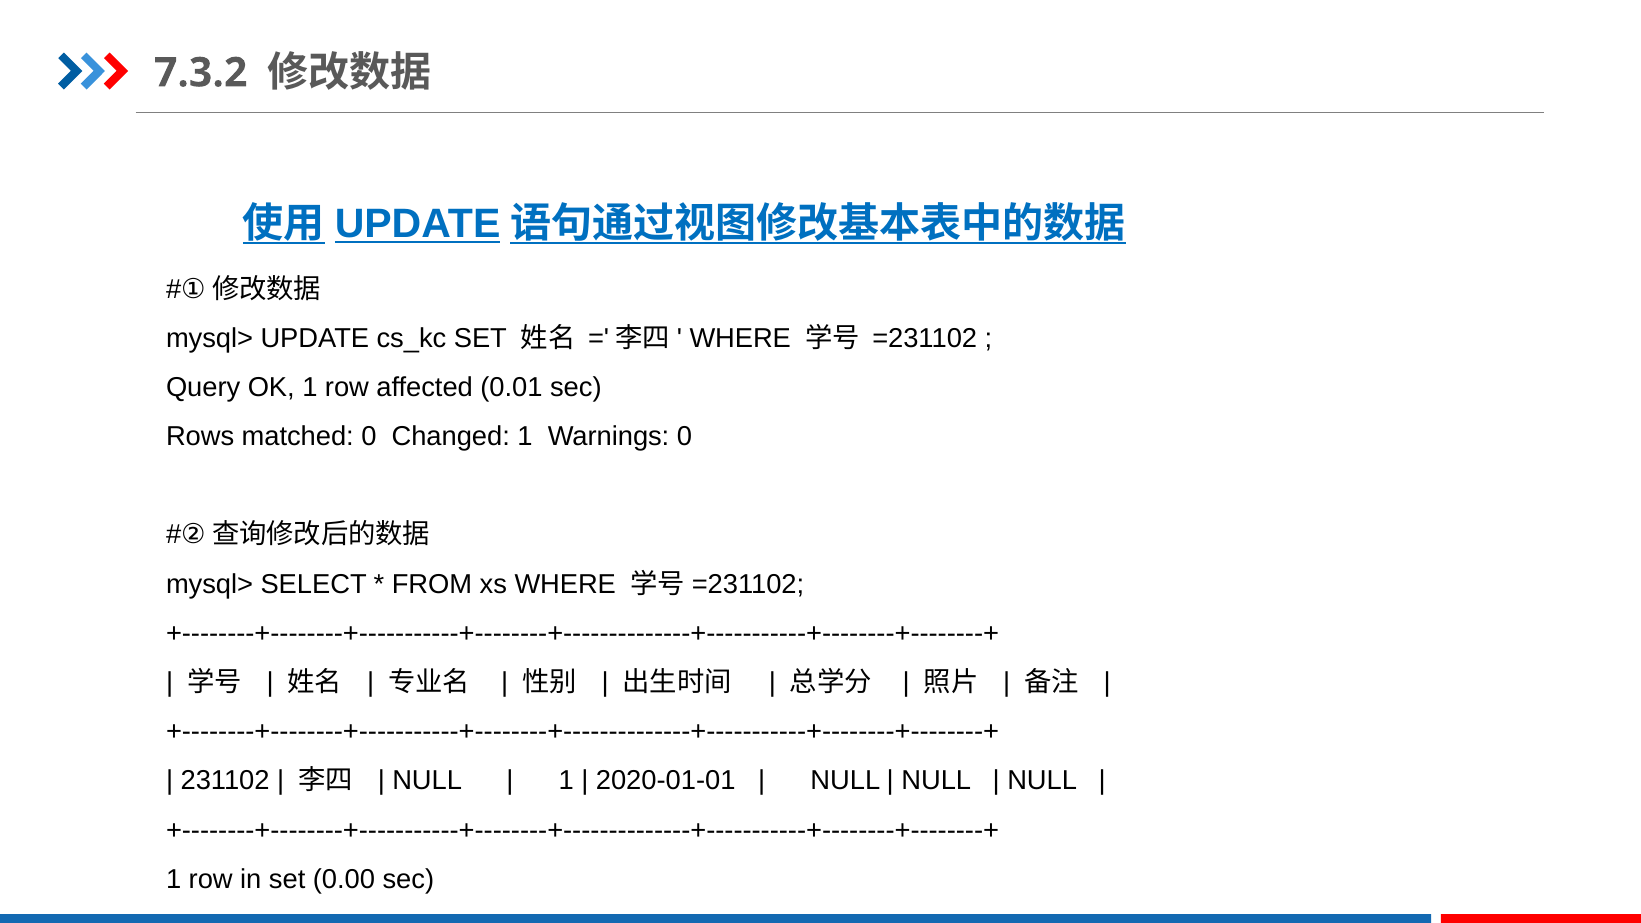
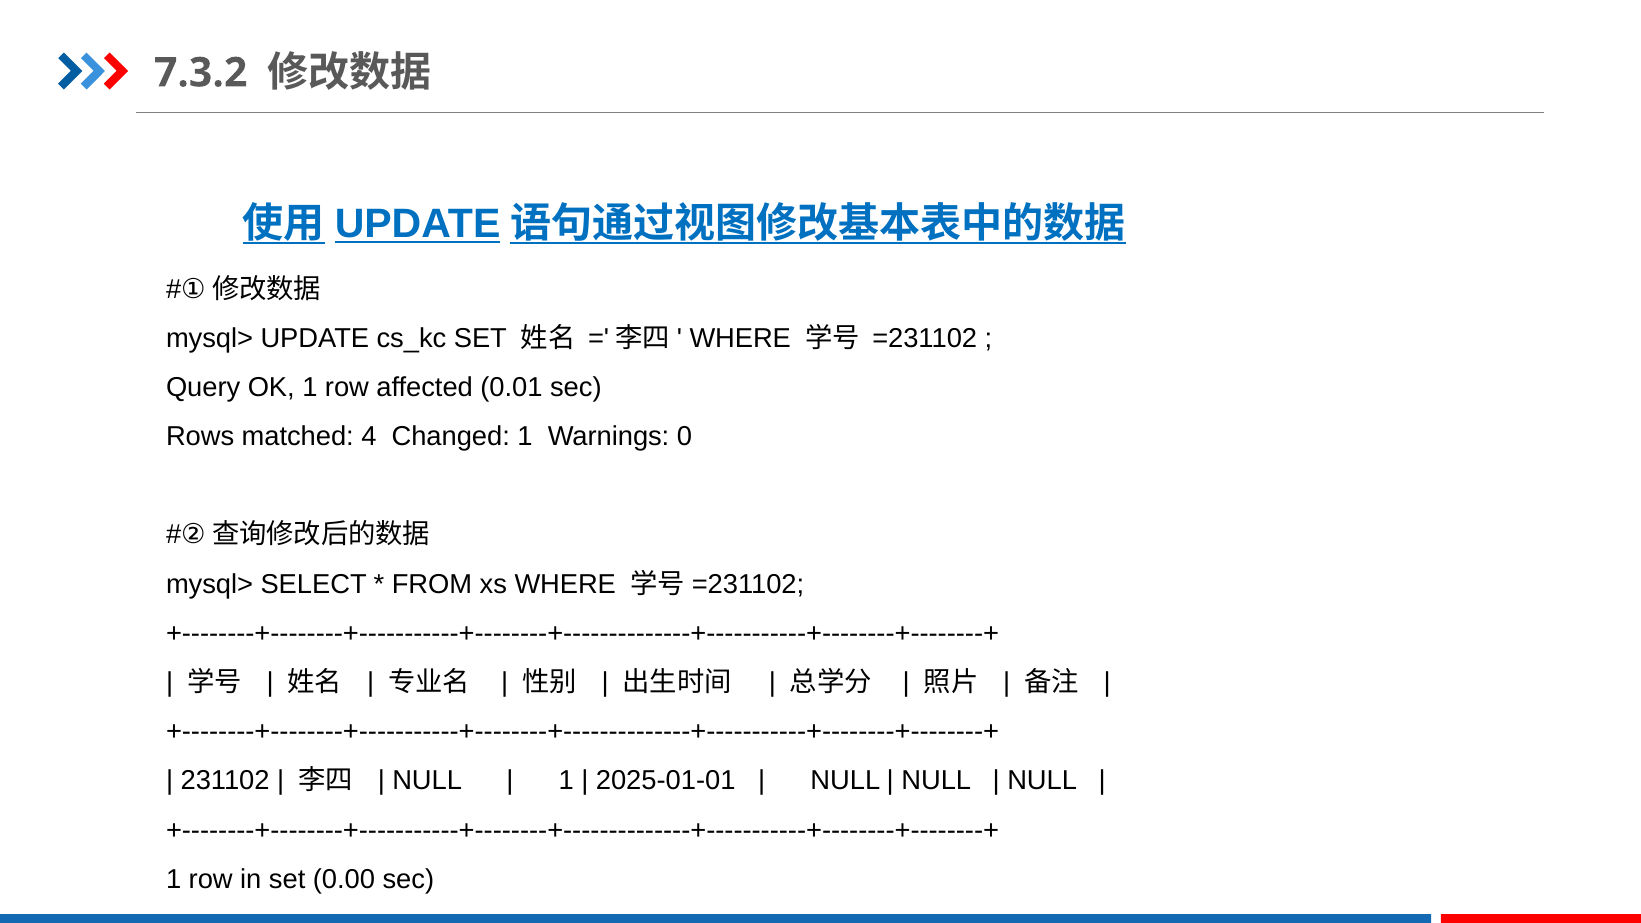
matched 0: 0 -> 4 (369, 437)
2020-01-01: 2020-01-01 -> 2025-01-01 (666, 781)
